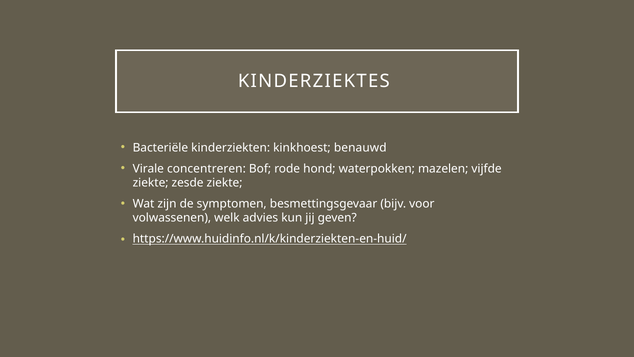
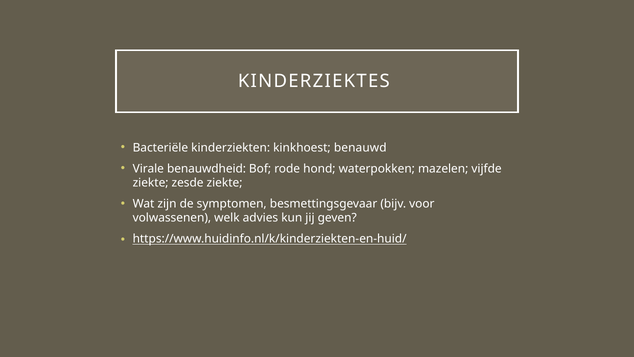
concentreren: concentreren -> benauwdheid (207, 168)
